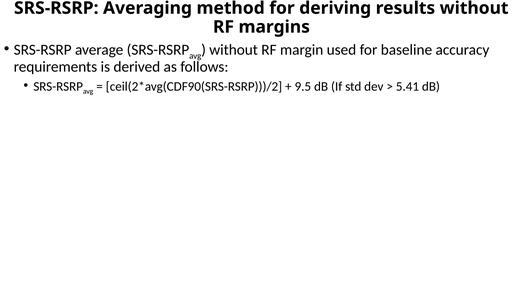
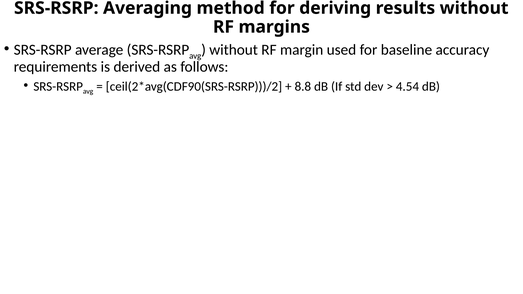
9.5: 9.5 -> 8.8 (303, 86)
5.41: 5.41 -> 4.54 (407, 86)
